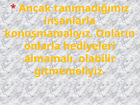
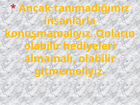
onlarla: onlarla -> olabilir (42, 46)
